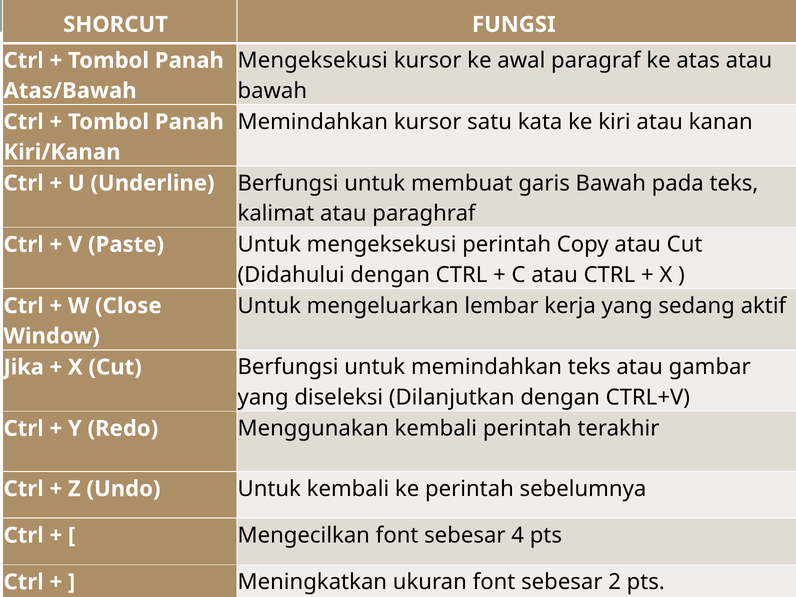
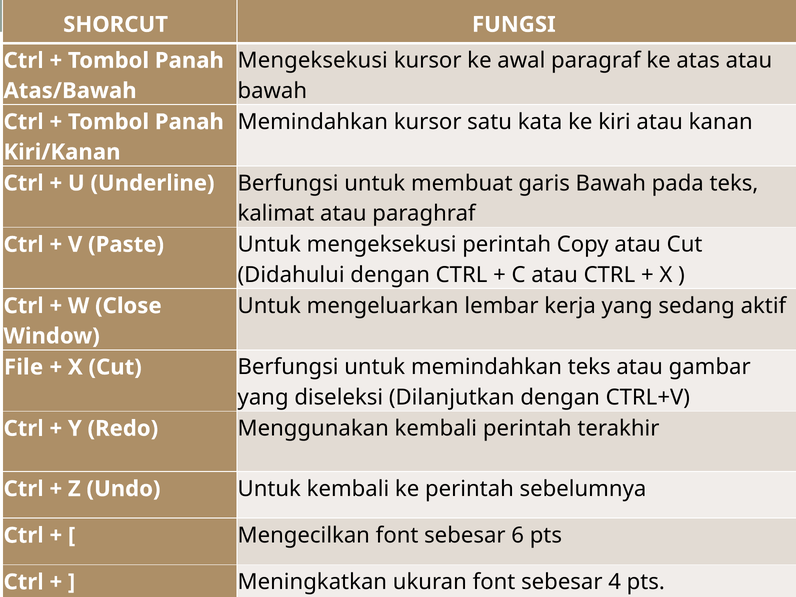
Jika: Jika -> File (24, 367)
4: 4 -> 6 (518, 535)
2: 2 -> 4 (615, 582)
